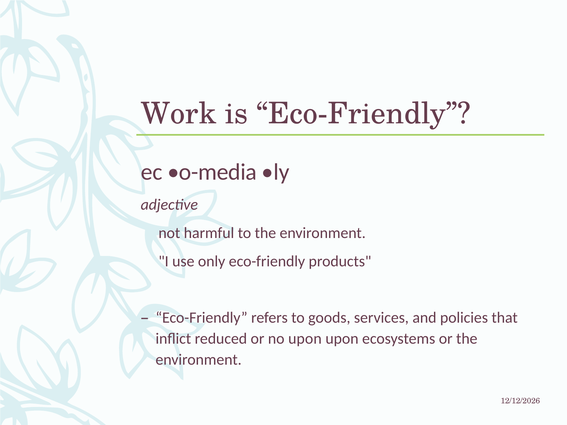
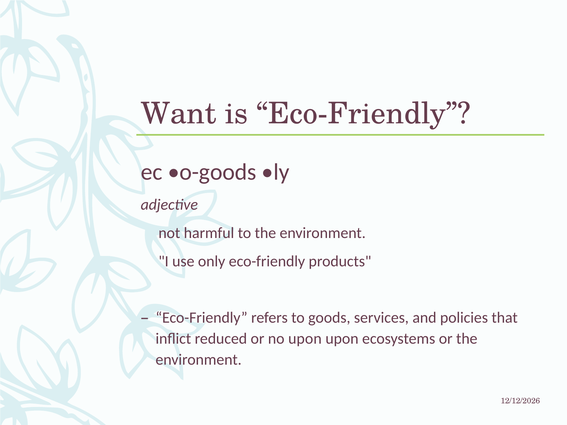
Work: Work -> Want (179, 114)
o-media: o-media -> o-goods (212, 172)
